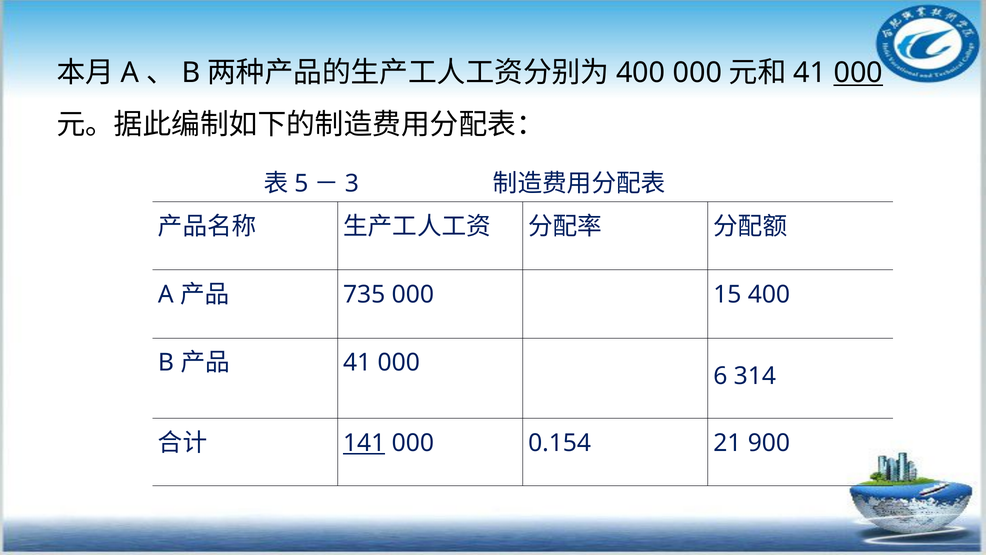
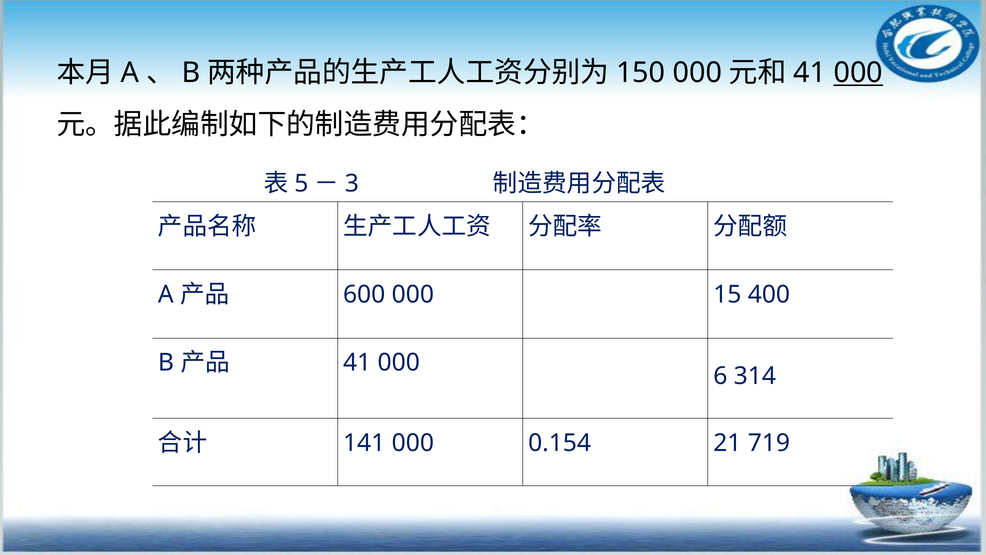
400: 400 -> 150 (641, 73)
735: 735 -> 600 (364, 294)
141 underline: present -> none (364, 443)
900: 900 -> 719 (769, 443)
